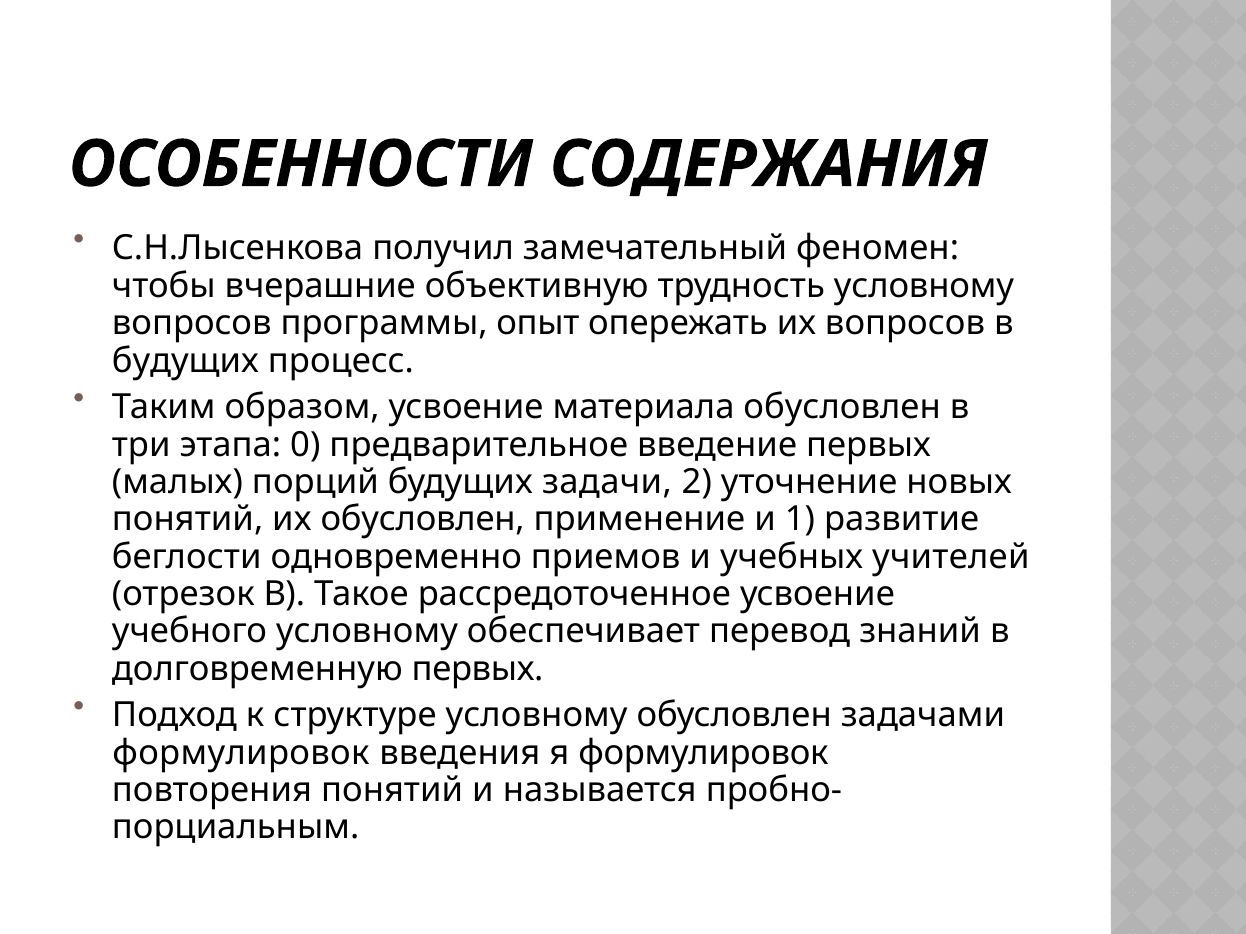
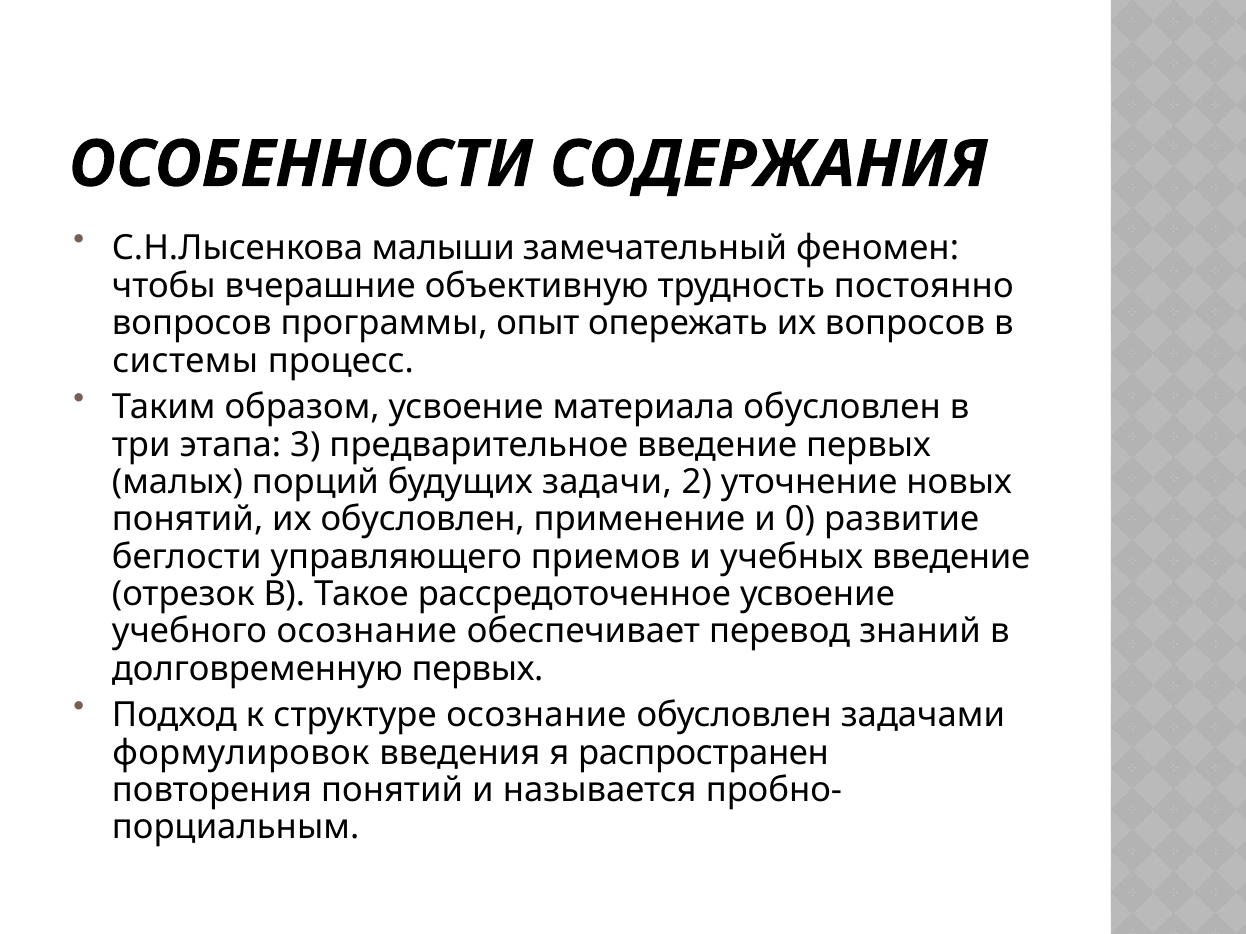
получил: получил -> малыши (443, 249)
трудность условному: условному -> постоянно (924, 286)
будущих: будущих -> системы (185, 361)
0: 0 -> 3 (305, 445)
1: 1 -> 0 (800, 520)
одновременно: одновременно -> управляющего (396, 557)
учебных учителей: учителей -> введение (951, 557)
учебного условному: условному -> осознание (367, 632)
структуре условному: условному -> осознание (536, 716)
я формулировок: формулировок -> распространен (704, 753)
